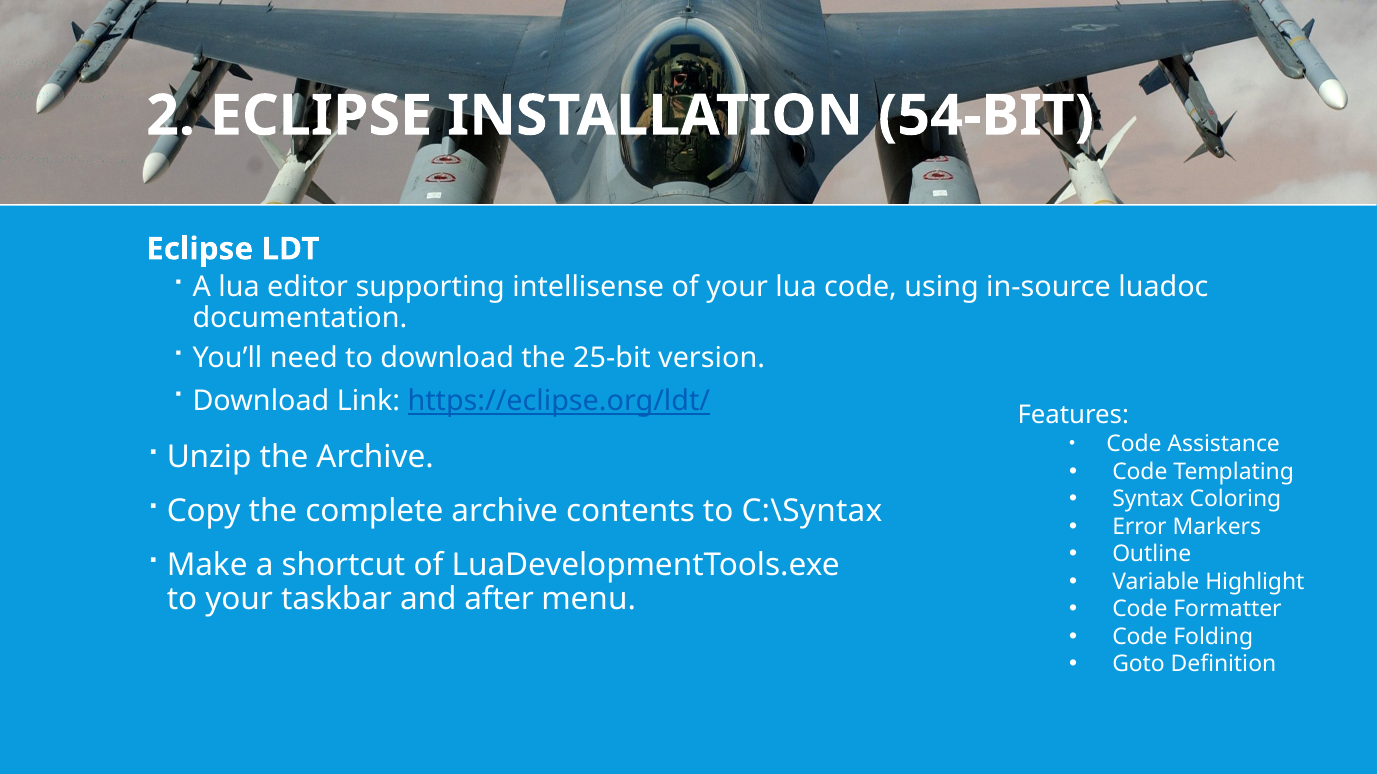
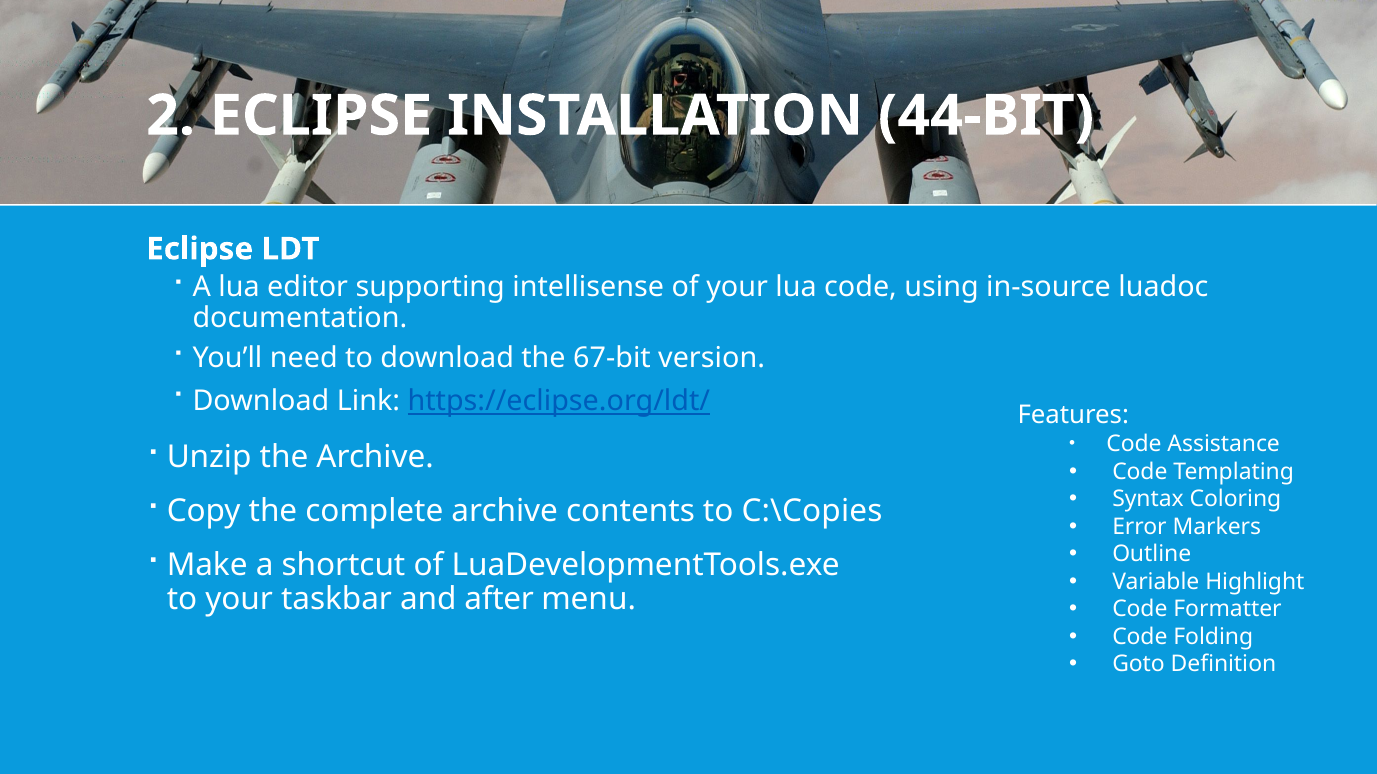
54-BIT: 54-BIT -> 44-BIT (986, 116)
25-bit: 25-bit -> 67-bit (612, 358)
C:\Syntax: C:\Syntax -> C:\Copies (812, 512)
